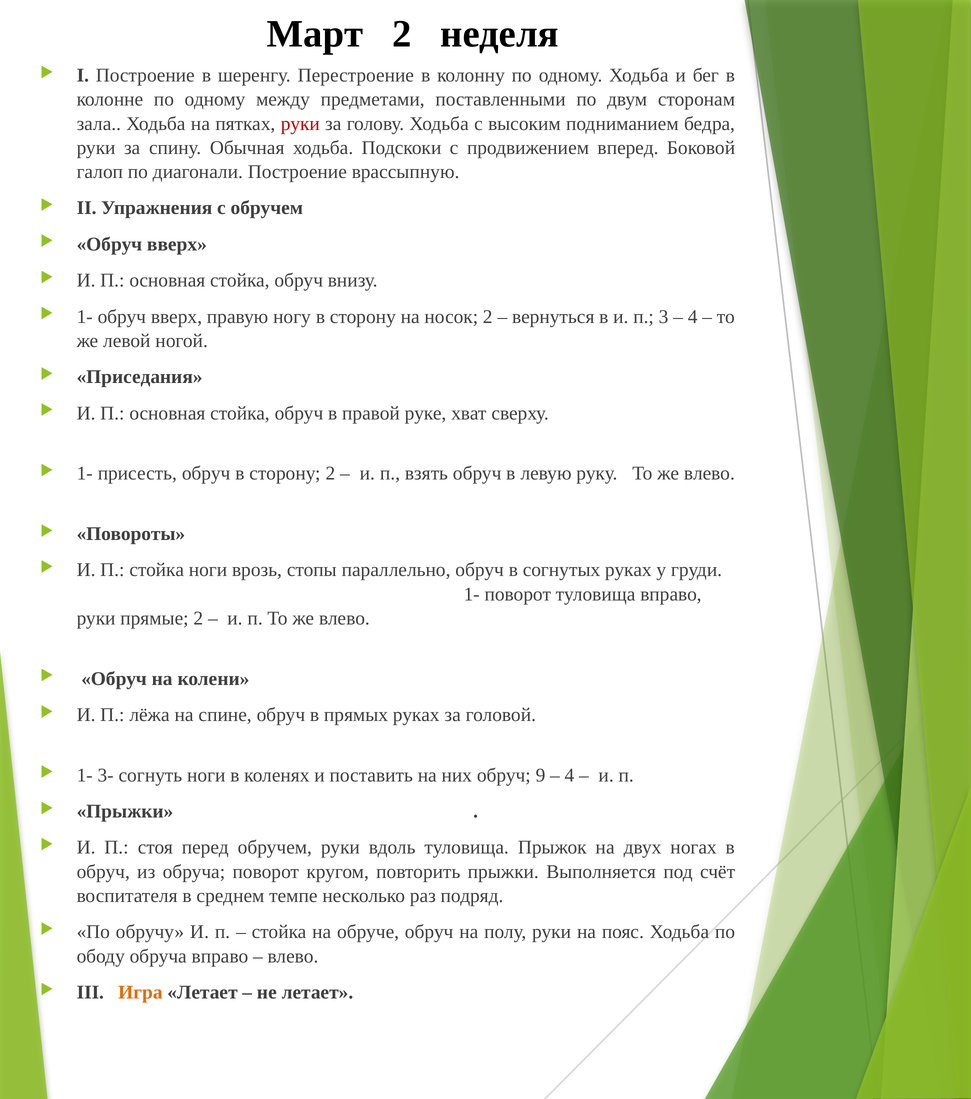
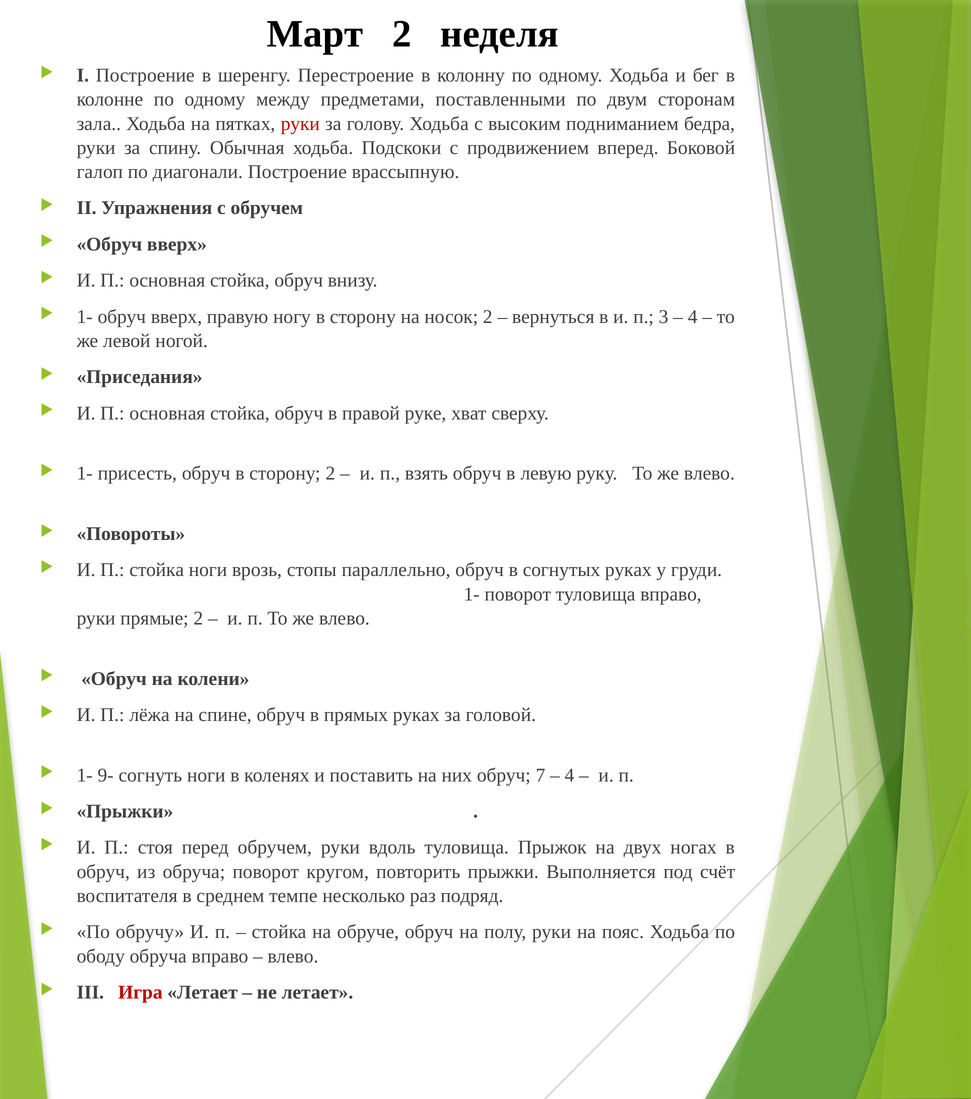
3-: 3- -> 9- (106, 775)
9: 9 -> 7 (540, 775)
Игра colour: orange -> red (140, 992)
